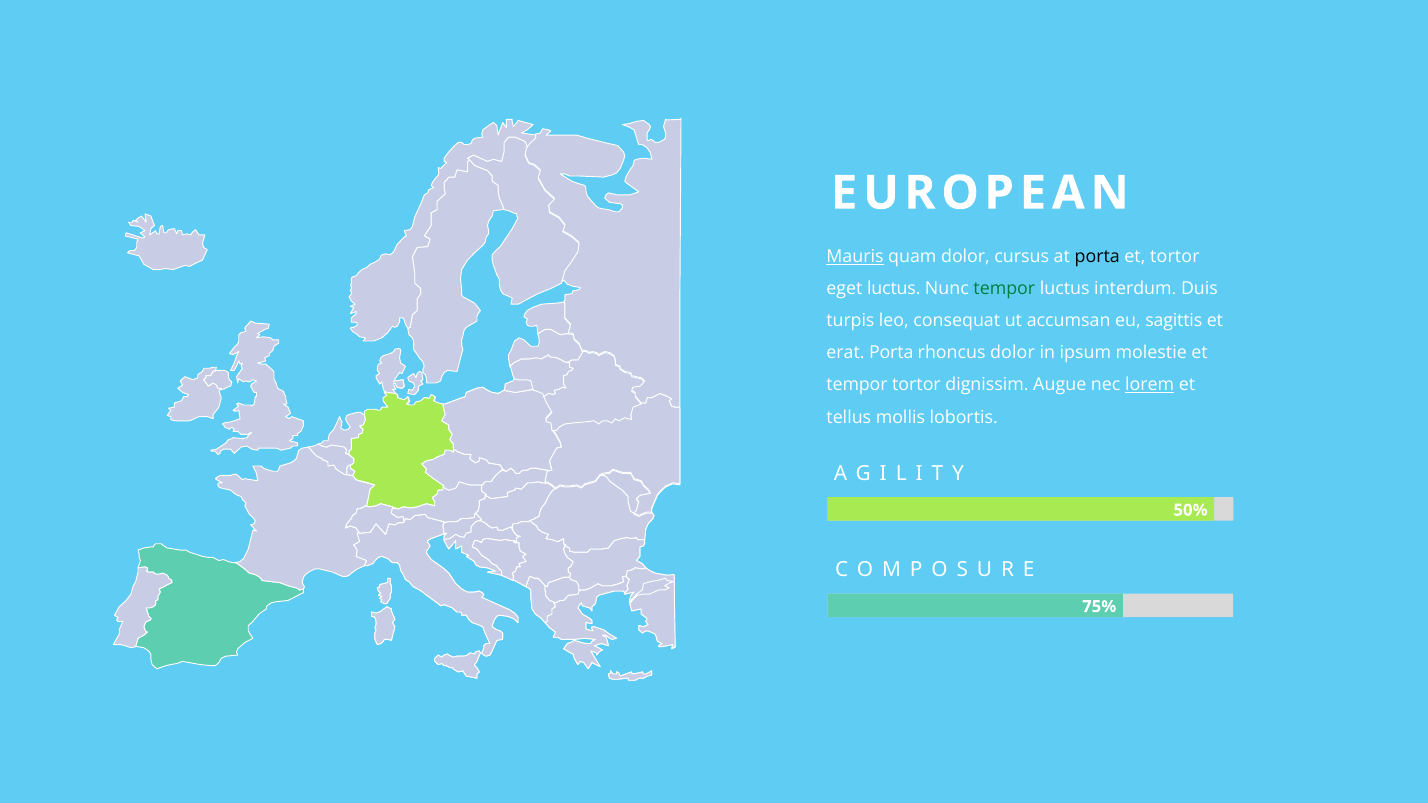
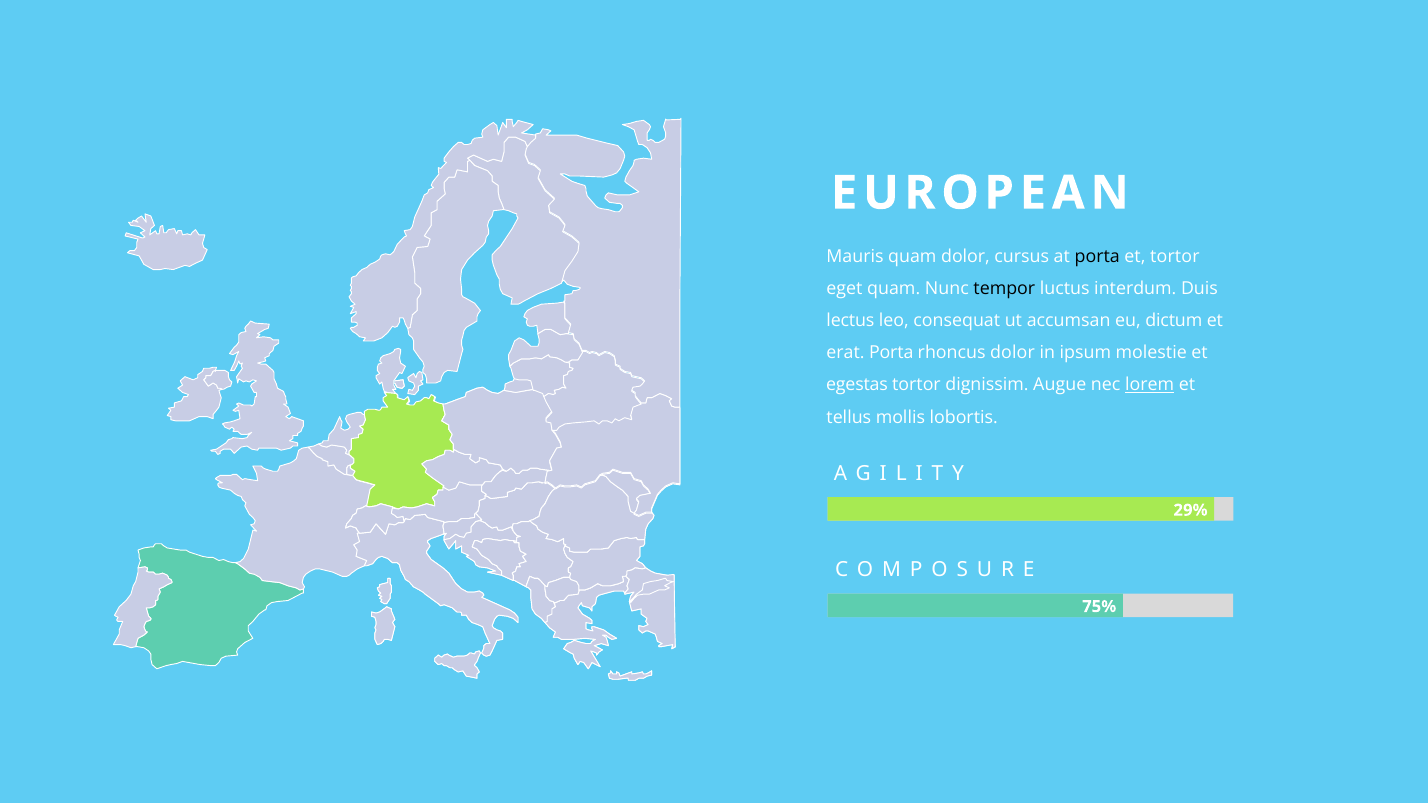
Mauris underline: present -> none (855, 257)
eget luctus: luctus -> quam (894, 289)
tempor colour: green -> black (1004, 289)
turpis: turpis -> lectus (850, 321)
sagittis: sagittis -> dictum (1174, 321)
tempor: tempor -> egestas (857, 385)
50%: 50% -> 29% (1191, 510)
